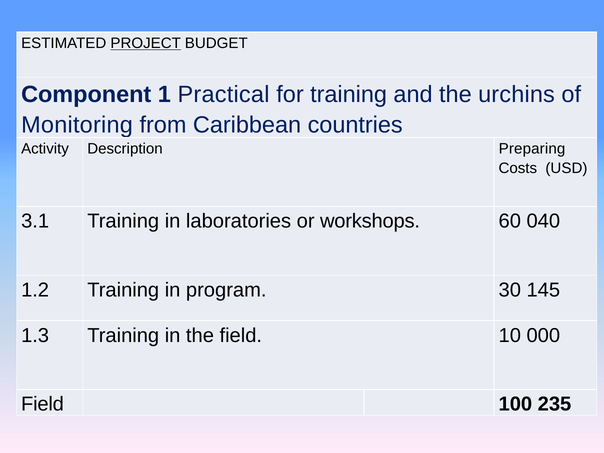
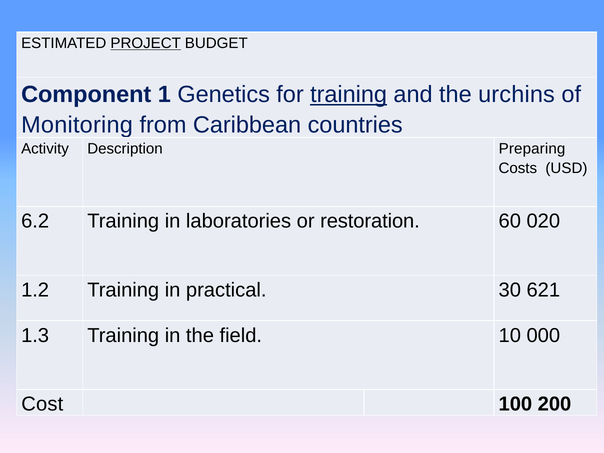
Practical: Practical -> Genetics (224, 95)
training underline: none -> present (349, 95)
3.1: 3.1 -> 6.2 (35, 221)
workshops: workshops -> restoration (370, 221)
040: 040 -> 020 (543, 221)
program: program -> practical (226, 290)
145: 145 -> 621 (543, 290)
Field: Field -> Cost (42, 404)
235: 235 -> 200 (555, 404)
